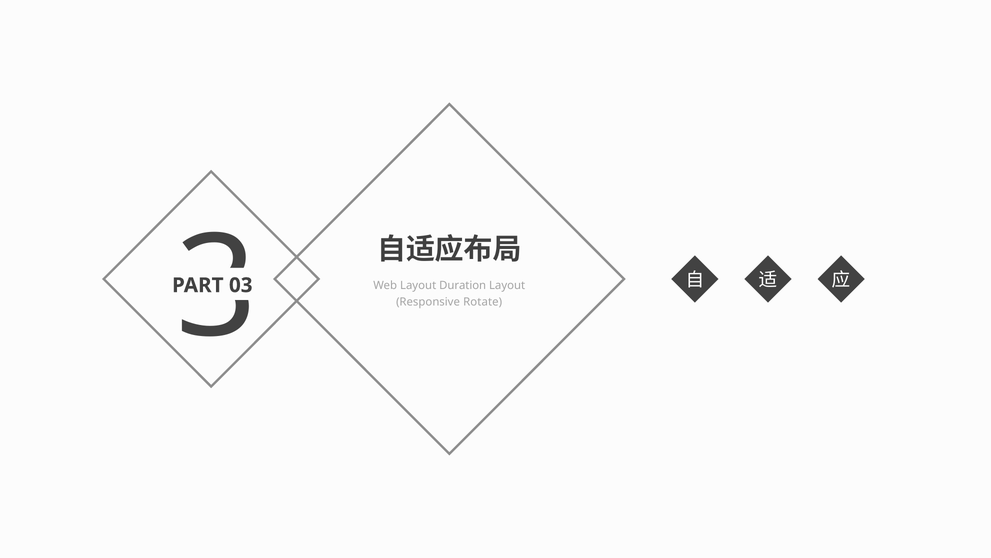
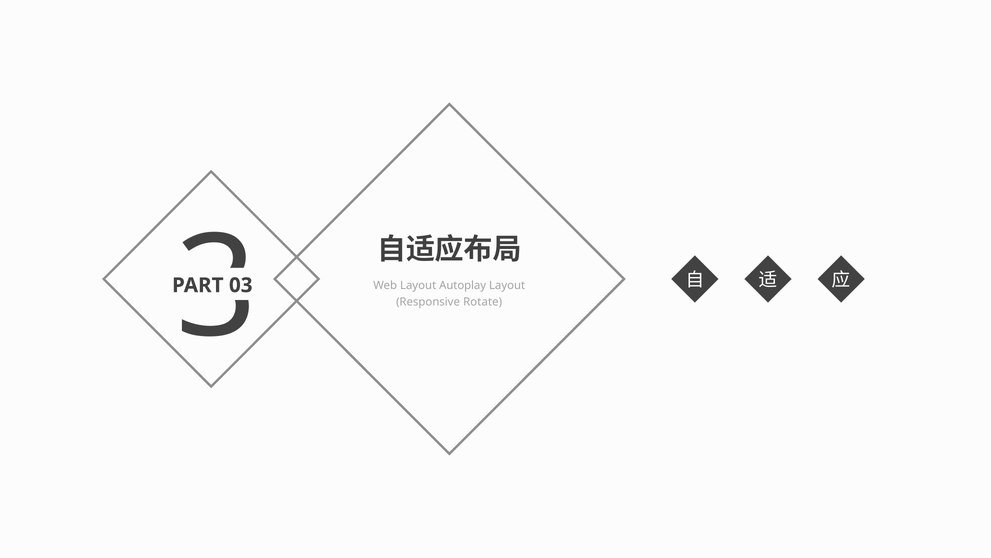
Duration: Duration -> Autoplay (463, 285)
